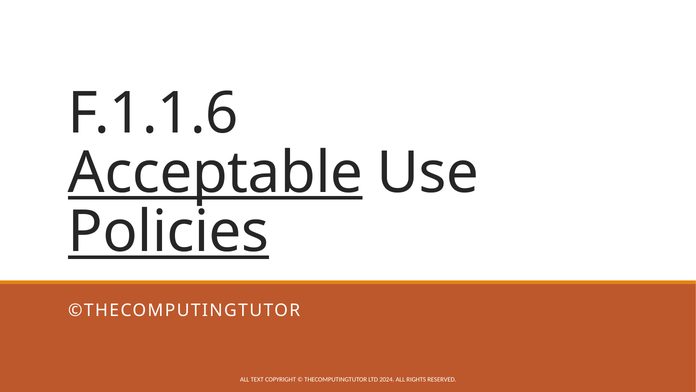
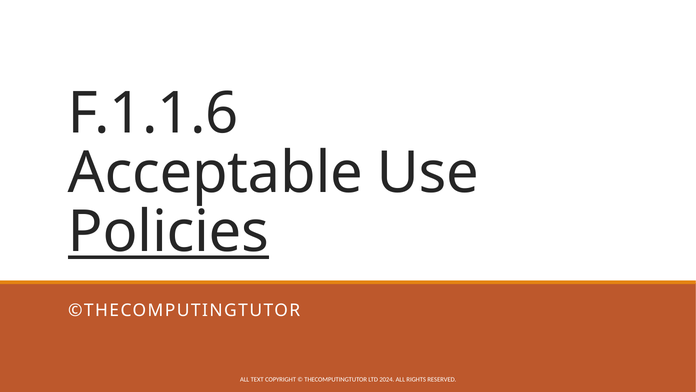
Acceptable underline: present -> none (215, 173)
